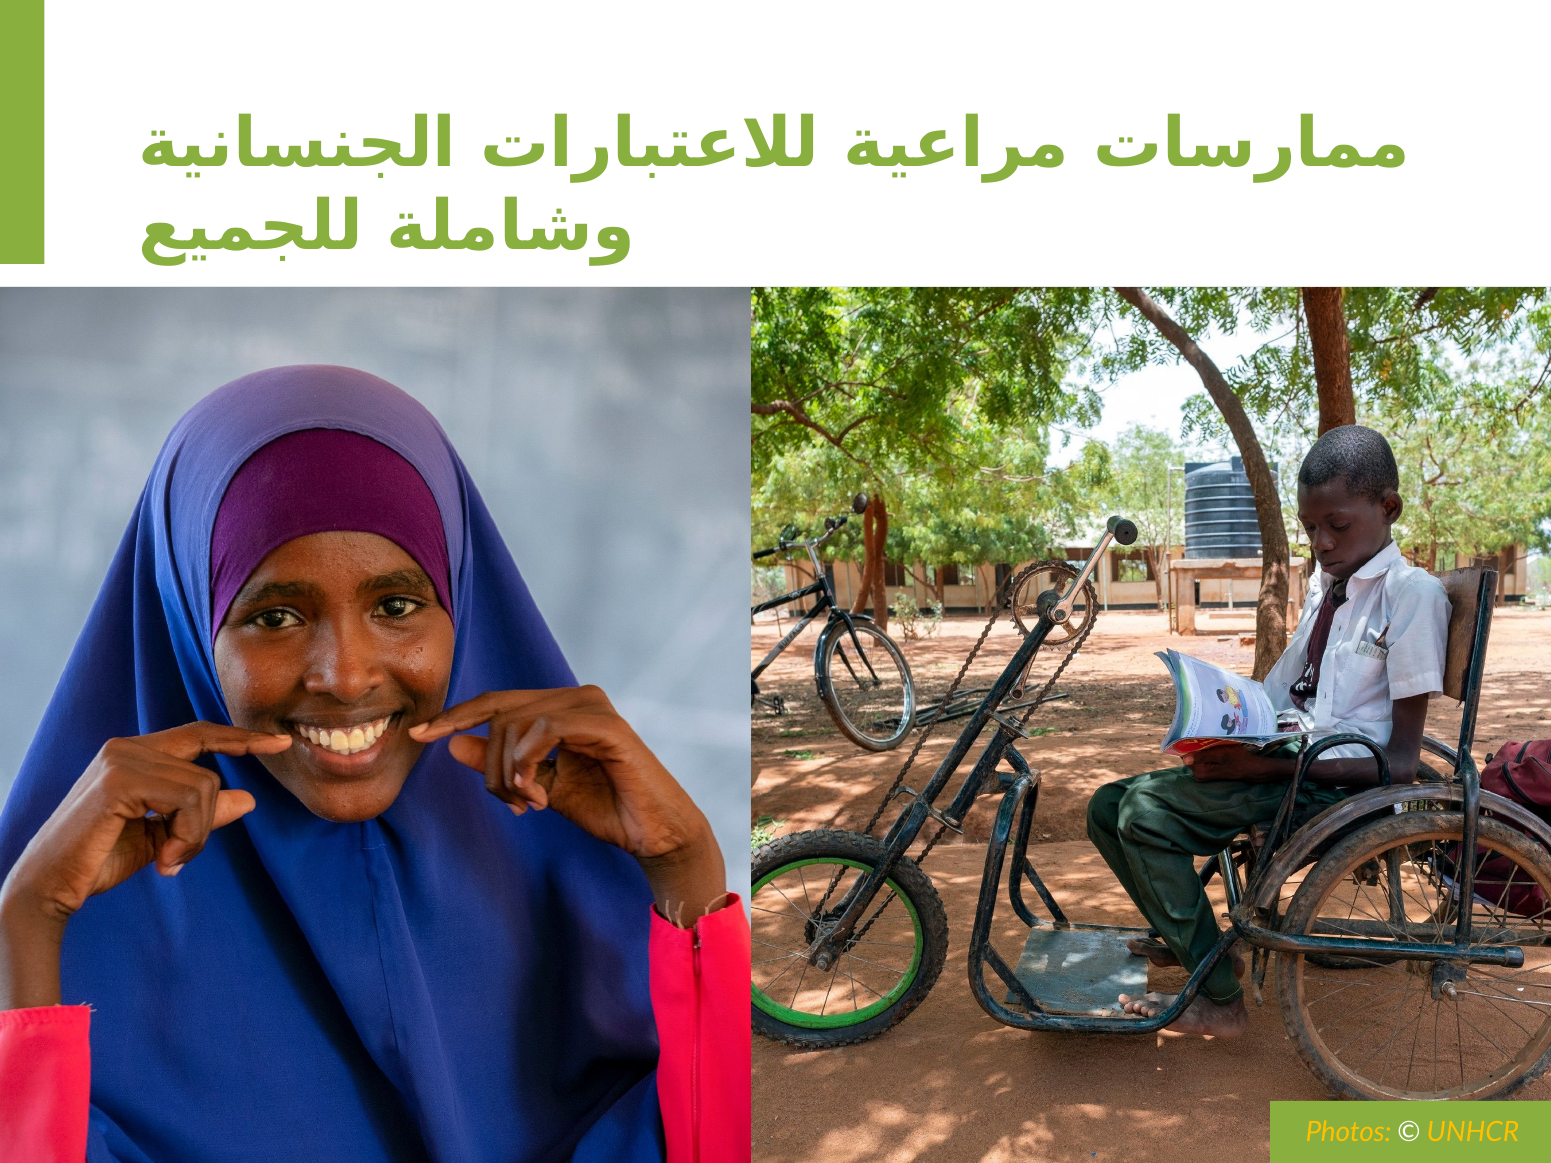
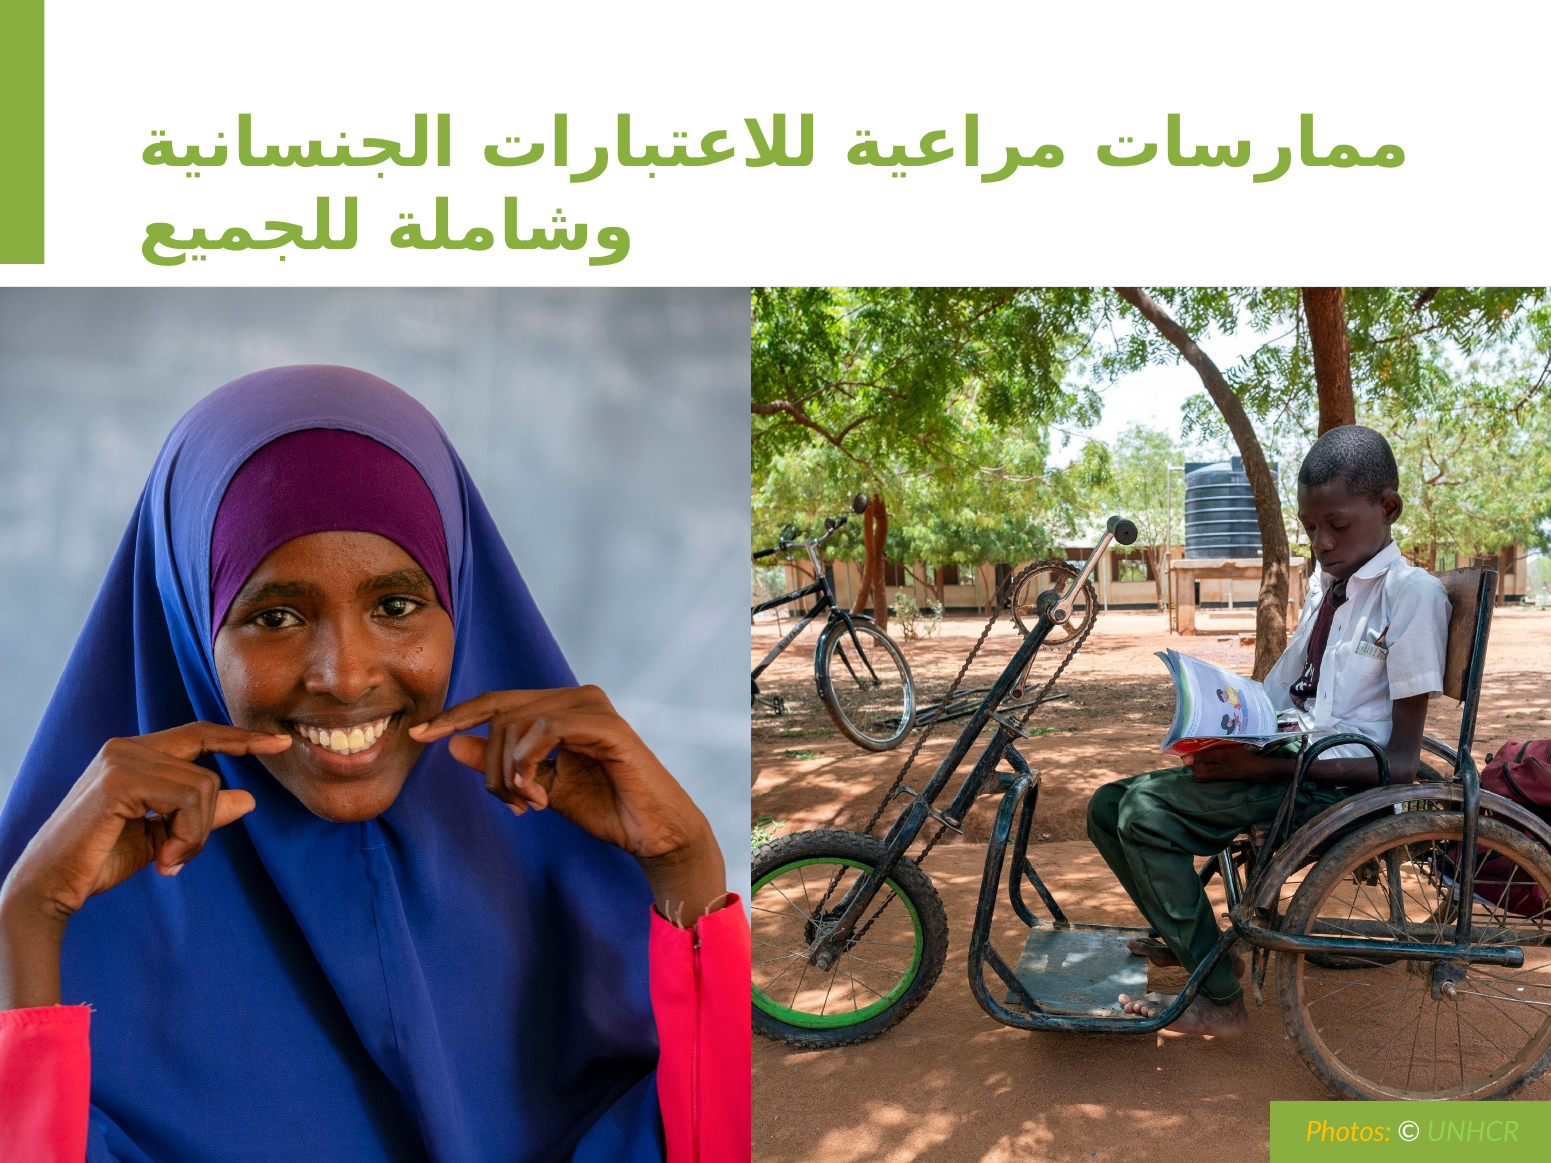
UNHCR colour: yellow -> light green (1473, 1133)
